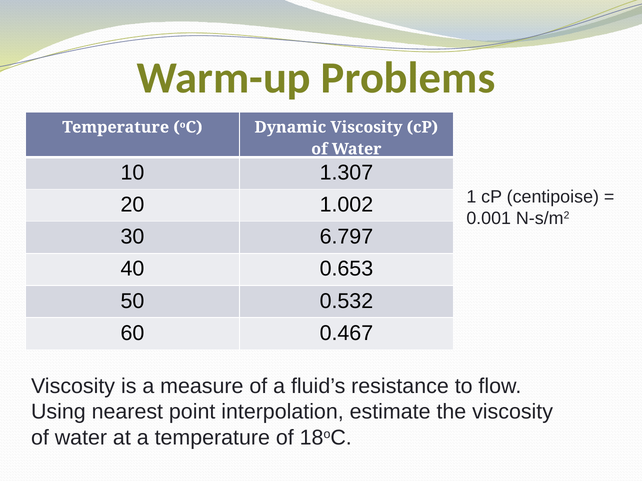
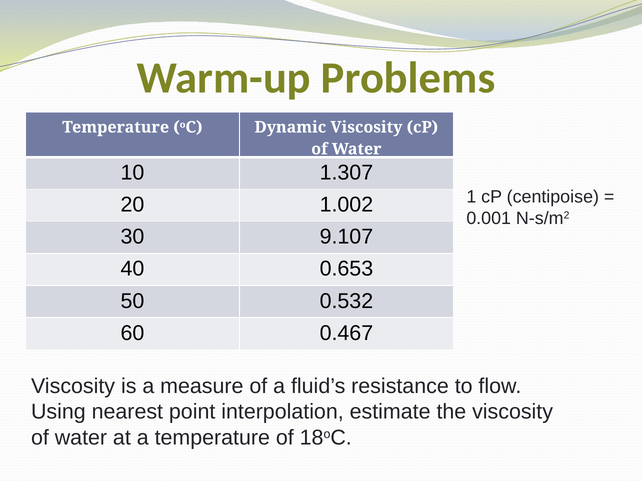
6.797: 6.797 -> 9.107 (346, 237)
